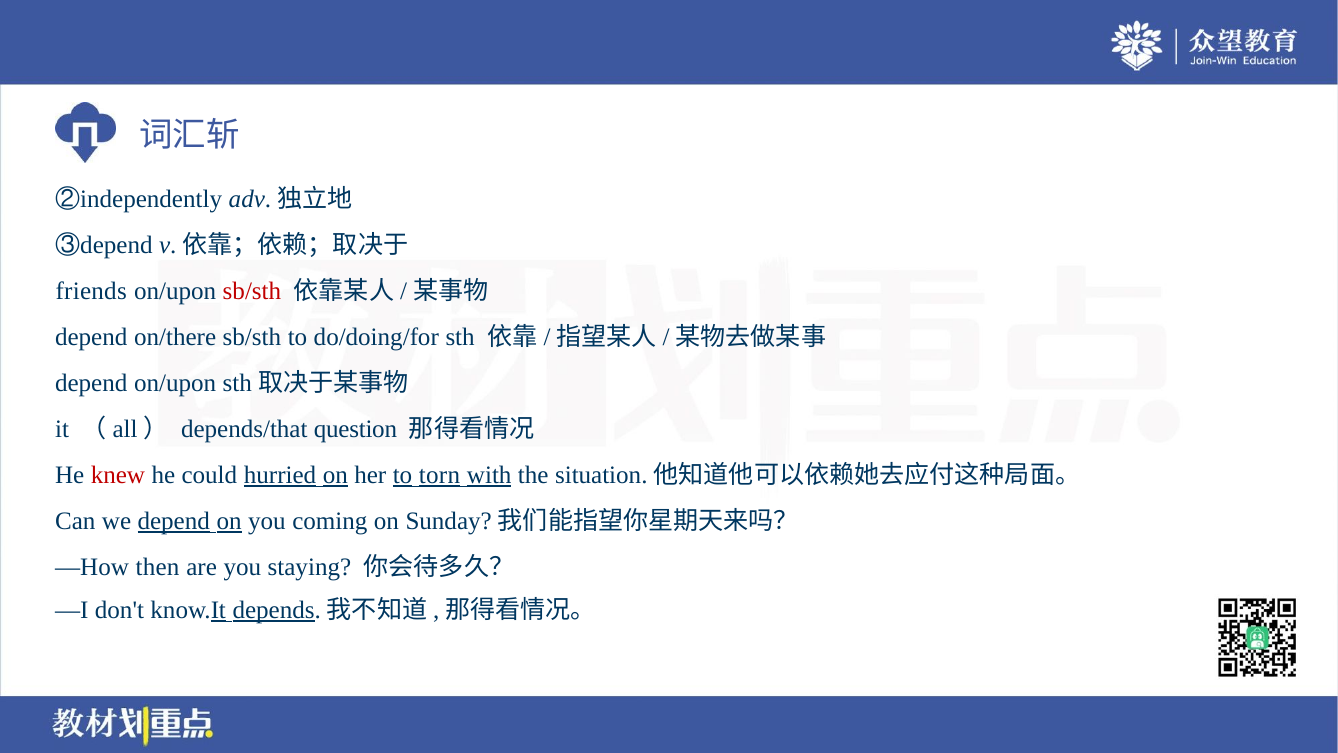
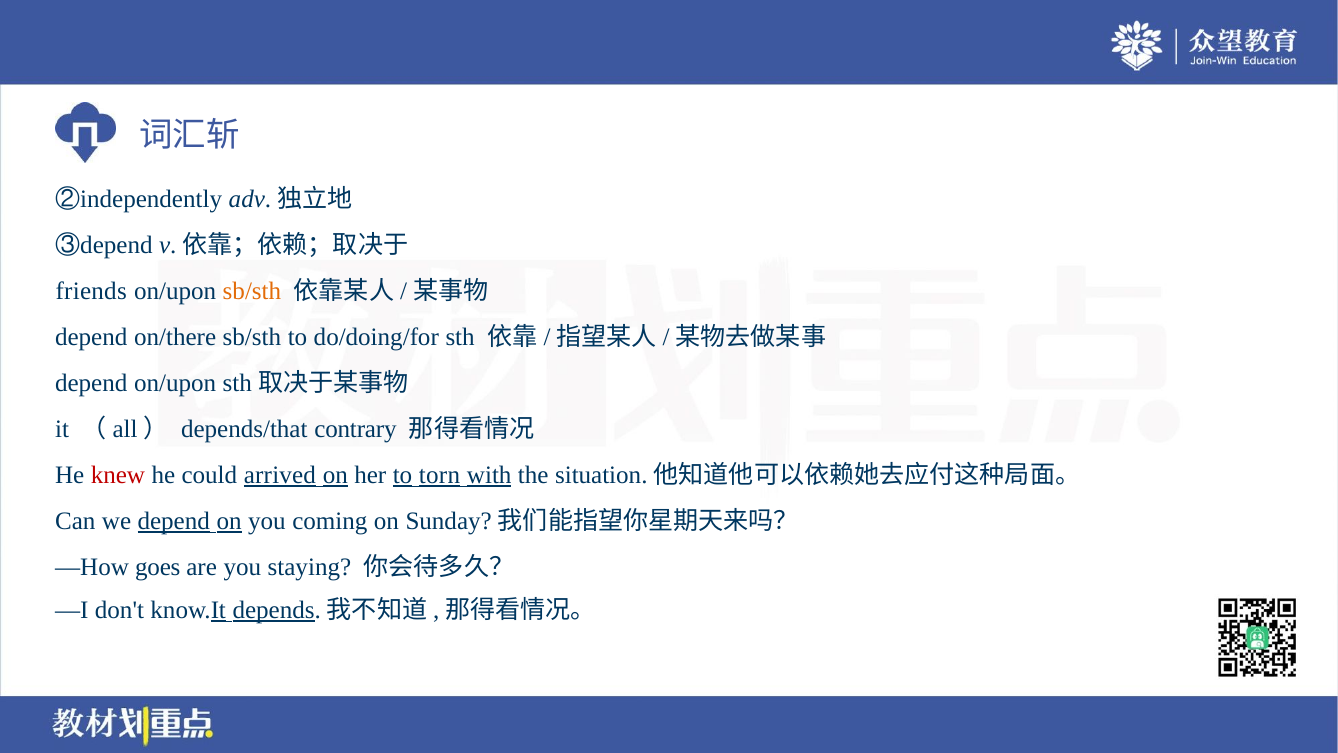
sb/sth colour: red -> orange (252, 291)
question: question -> contrary (355, 429)
hurried: hurried -> arrived (280, 475)
then: then -> goes (158, 567)
